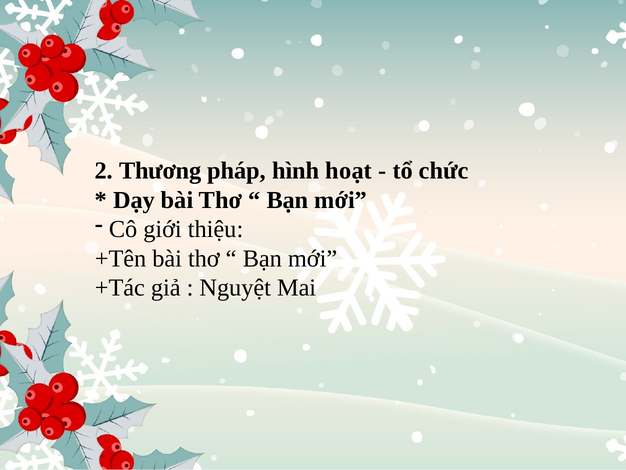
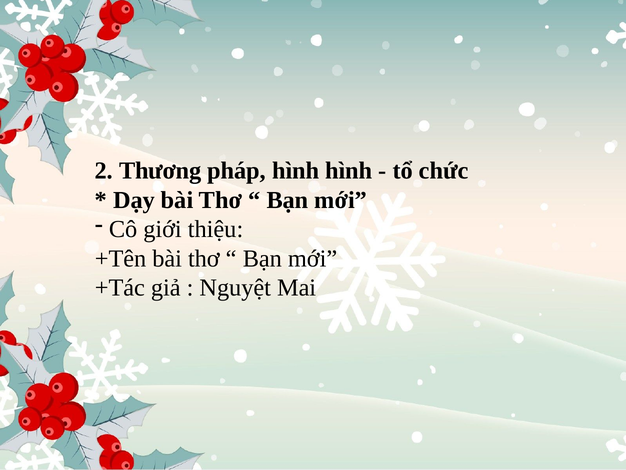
hình hoạt: hoạt -> hình (349, 171)
